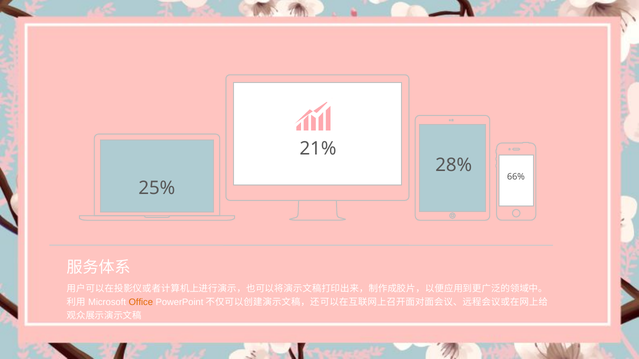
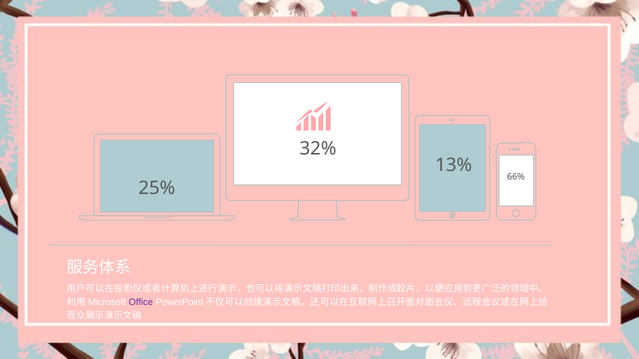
21%: 21% -> 32% (318, 149)
28%: 28% -> 13% (454, 165)
Office colour: orange -> purple (141, 302)
